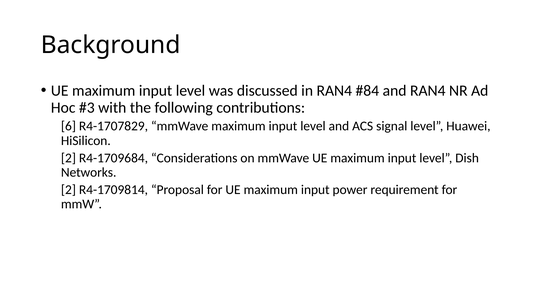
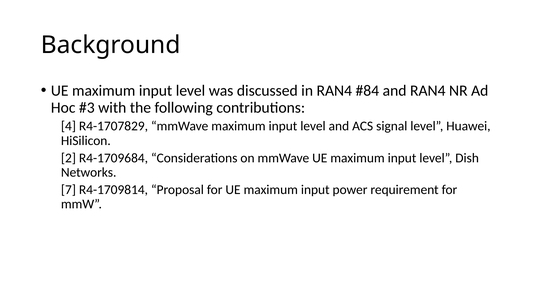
6: 6 -> 4 (68, 126)
2: 2 -> 7 (68, 189)
